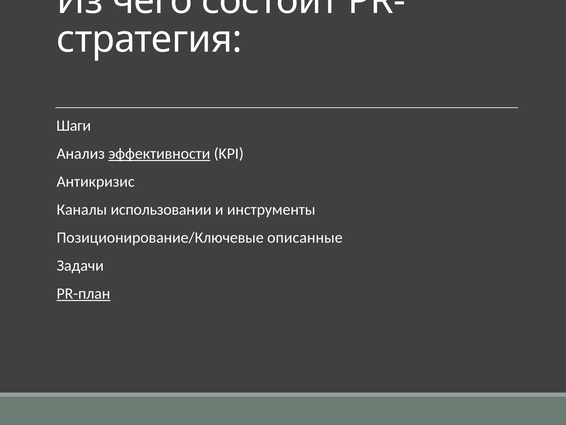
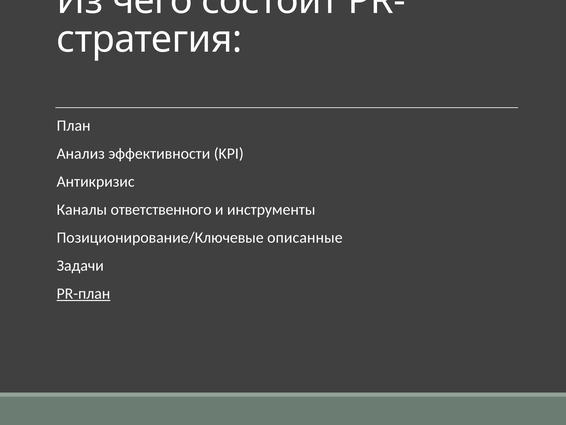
Шаги: Шаги -> План (74, 125)
эффективности underline: present -> none (159, 153)
использовании: использовании -> ответственного (161, 209)
